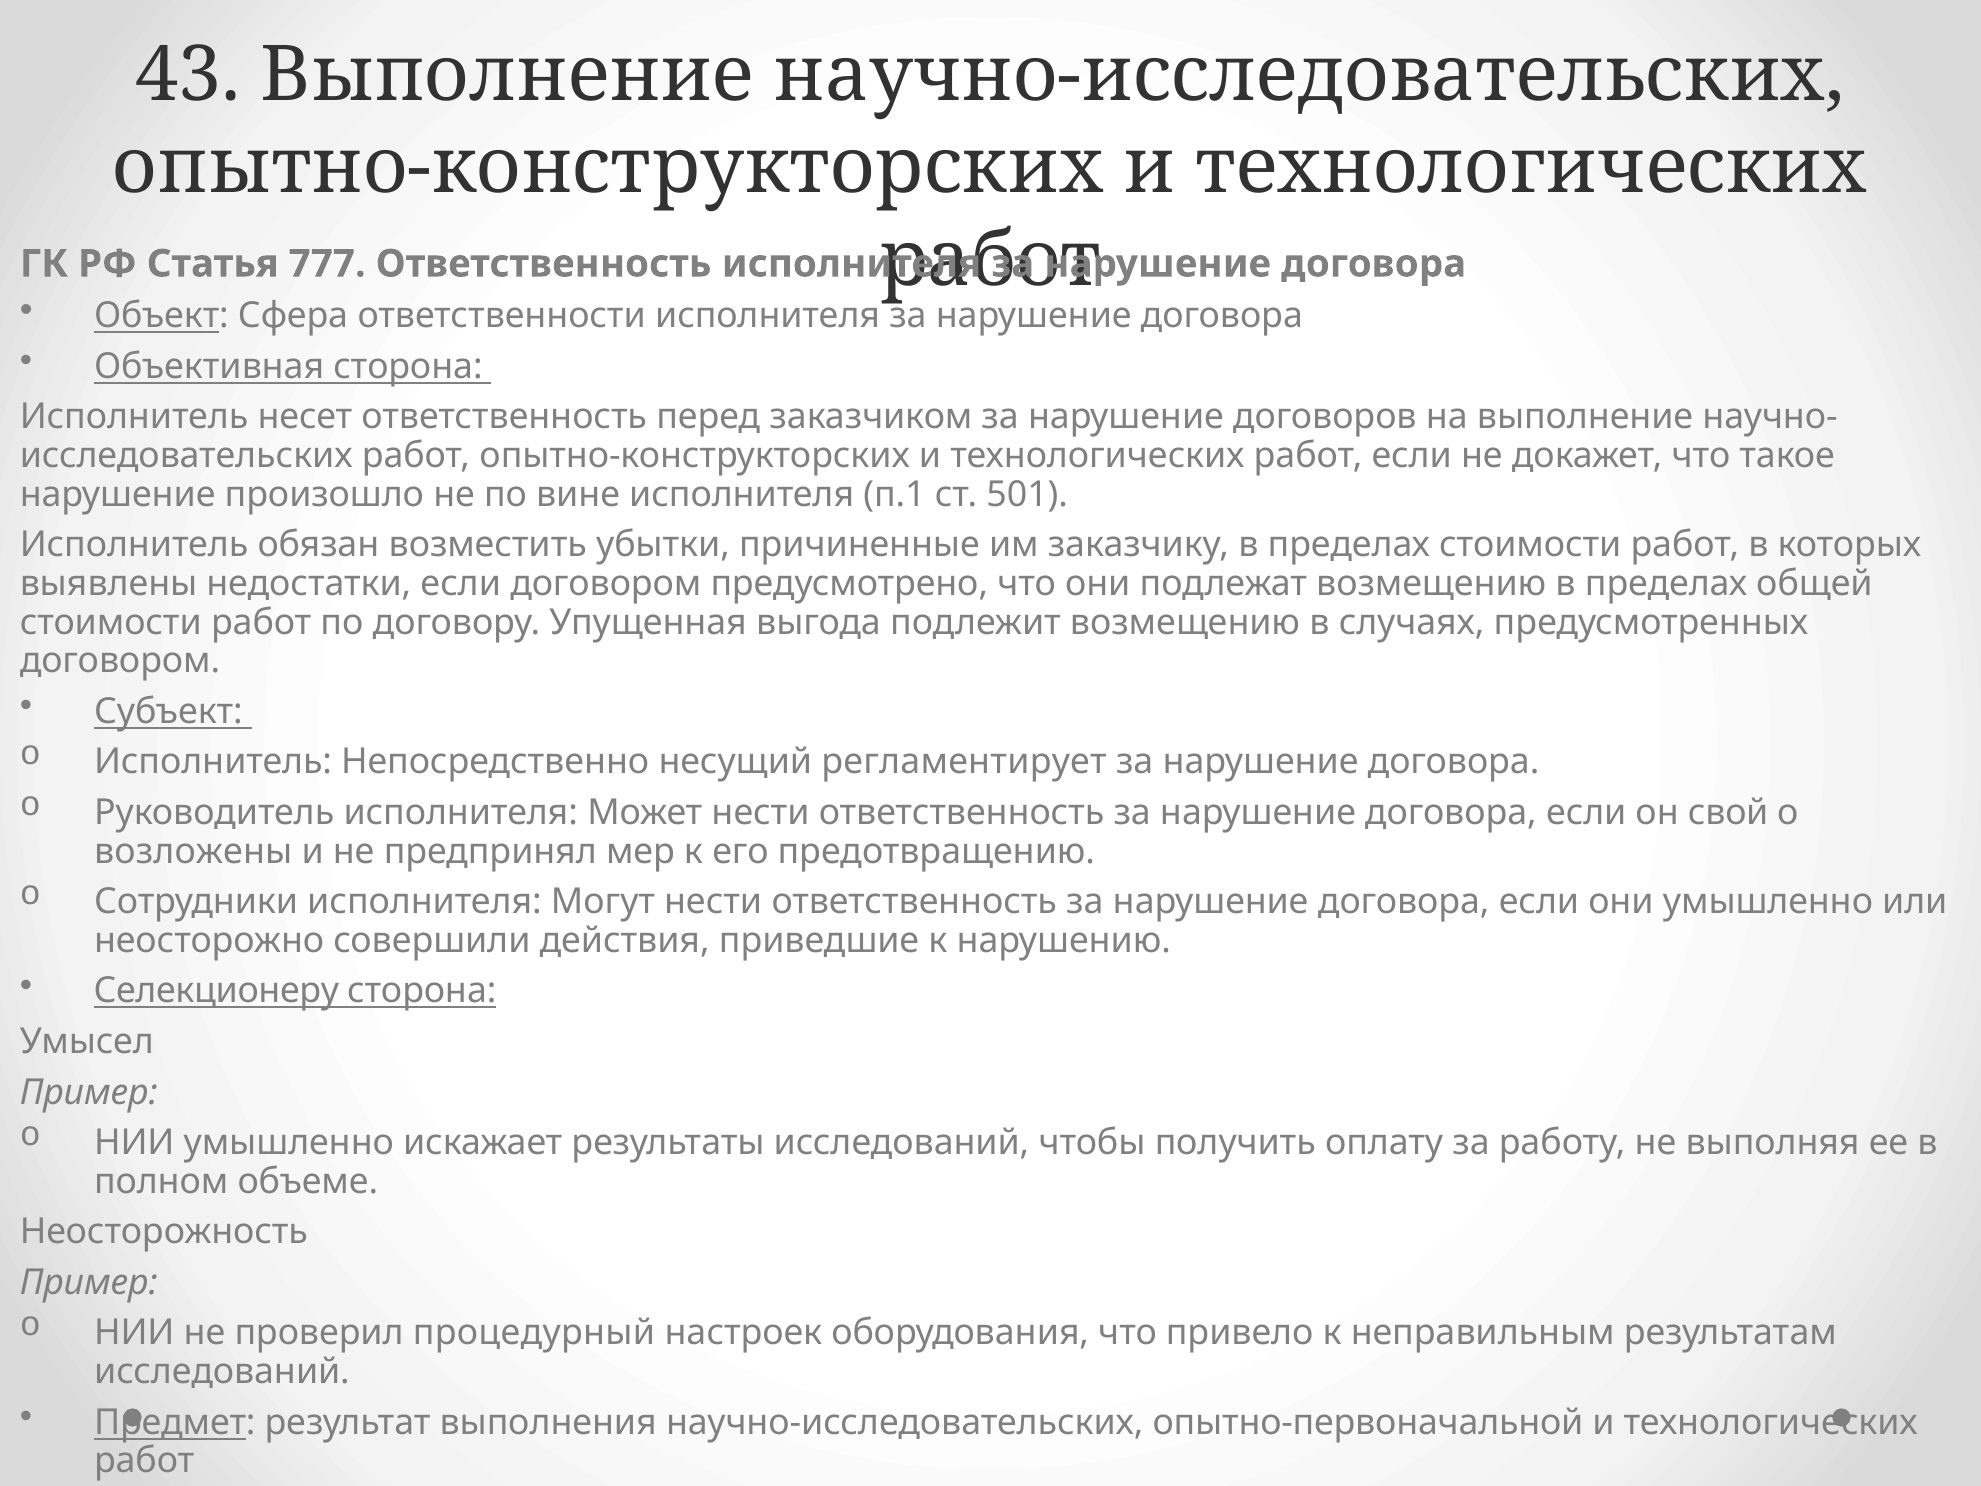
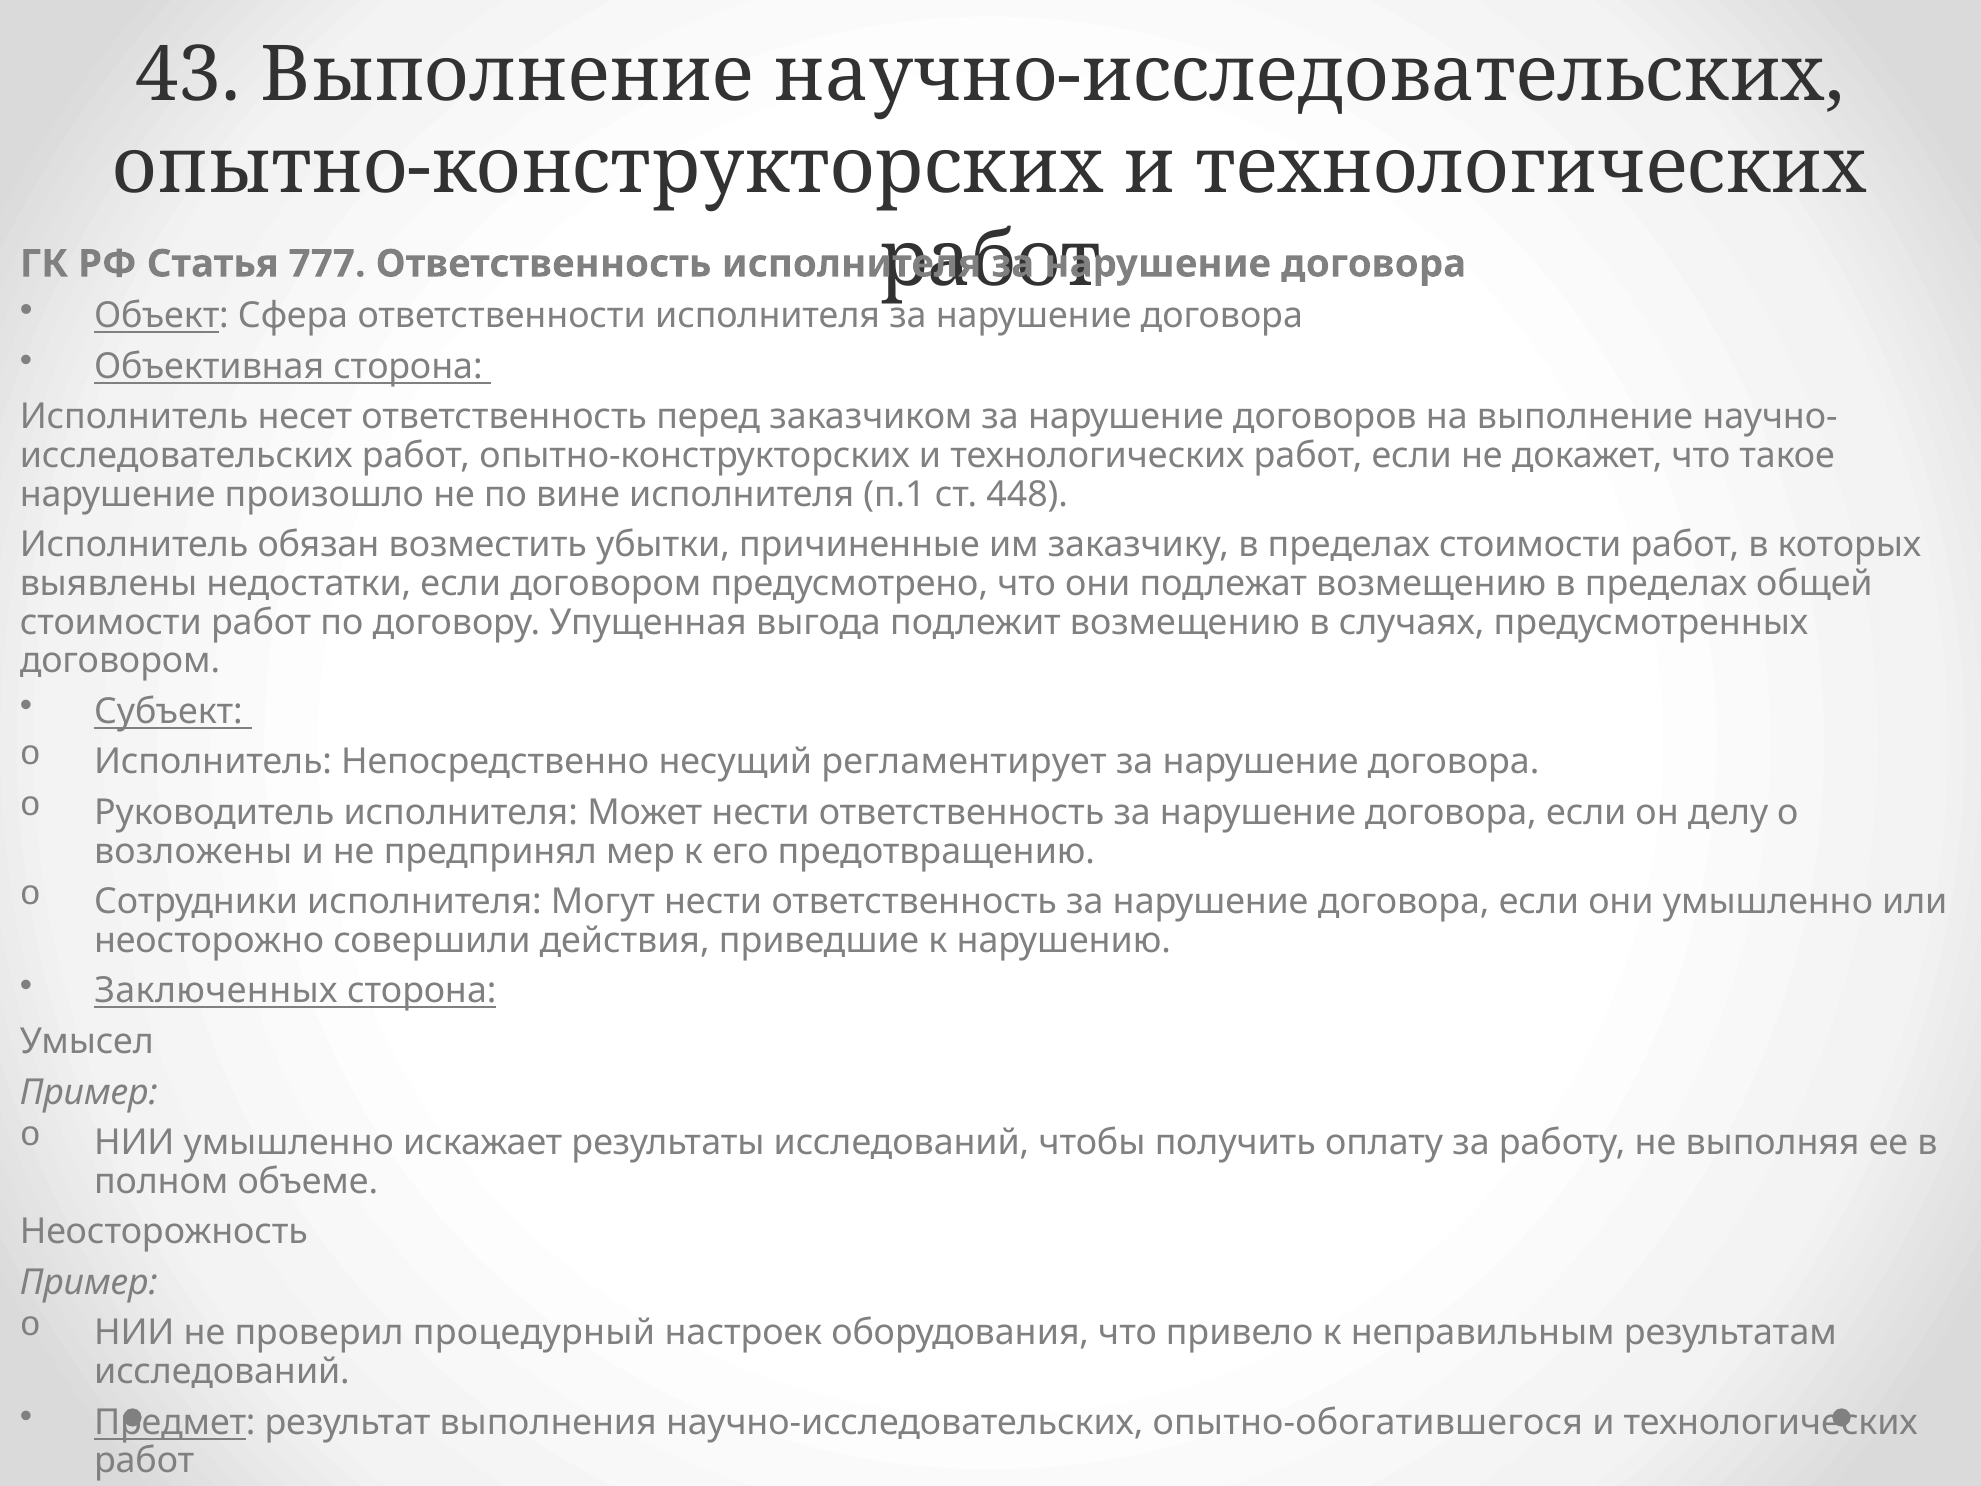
501: 501 -> 448 (1027, 494)
свой: свой -> делу (1728, 813)
Селекционеру: Селекционеру -> Заключенных (216, 991)
опытно-первоначальной: опытно-первоначальной -> опытно-обогатившегося (1368, 1422)
